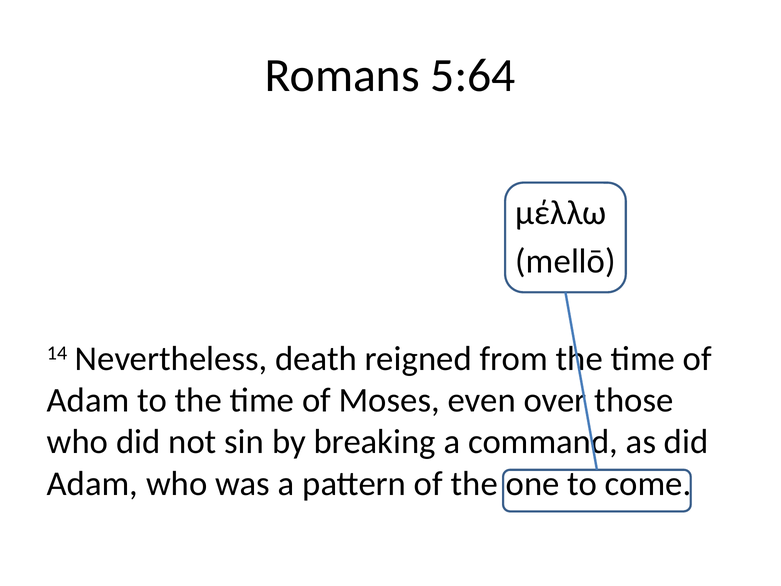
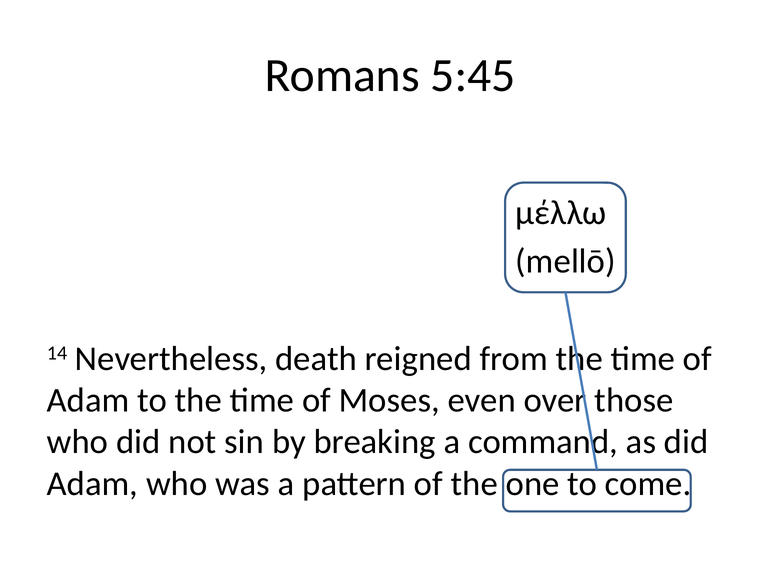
5:64: 5:64 -> 5:45 (473, 76)
